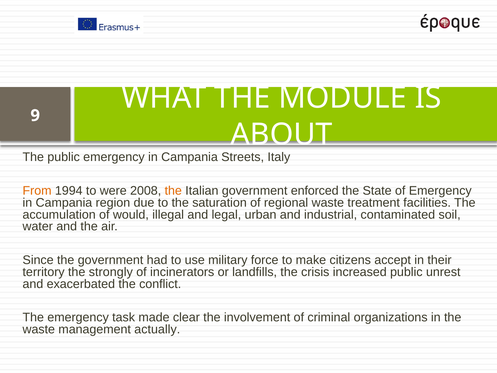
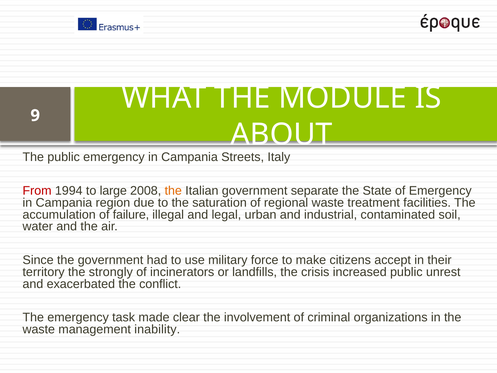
From colour: orange -> red (37, 191)
were: were -> large (113, 191)
enforced: enforced -> separate (315, 191)
would: would -> failure (131, 214)
actually: actually -> inability (157, 329)
